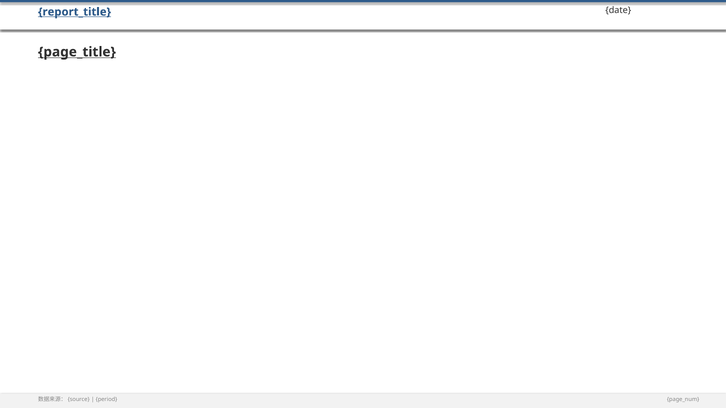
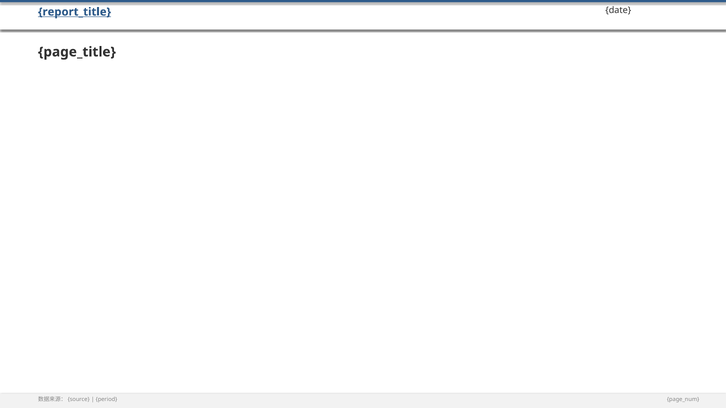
page_title underline: present -> none (77, 52)
